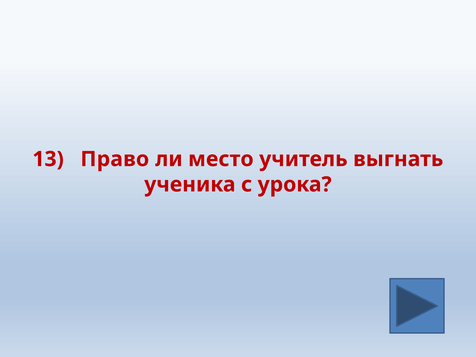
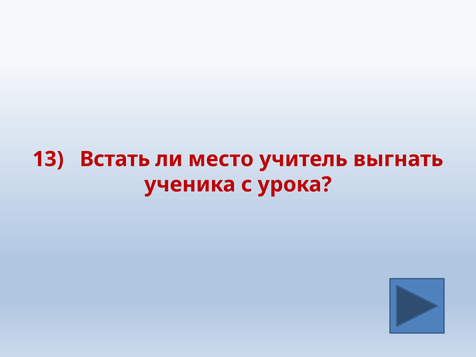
Право: Право -> Встать (115, 159)
